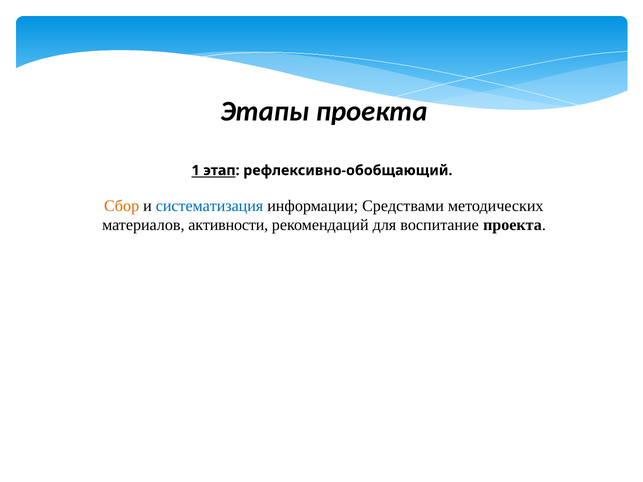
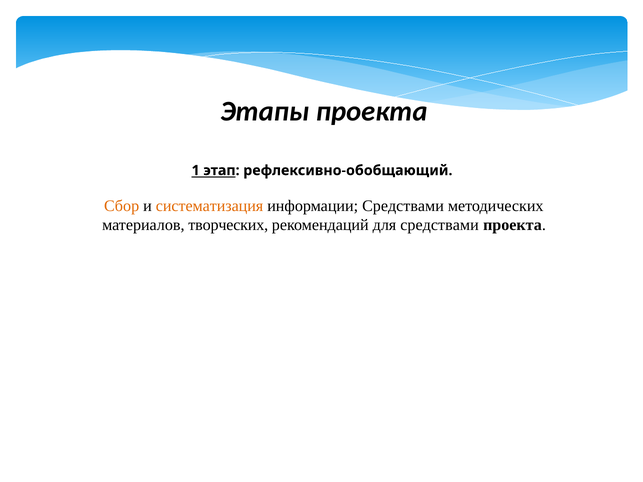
систематизация colour: blue -> orange (210, 206)
активности: активности -> творческих (228, 225)
для воспитание: воспитание -> средствами (440, 225)
